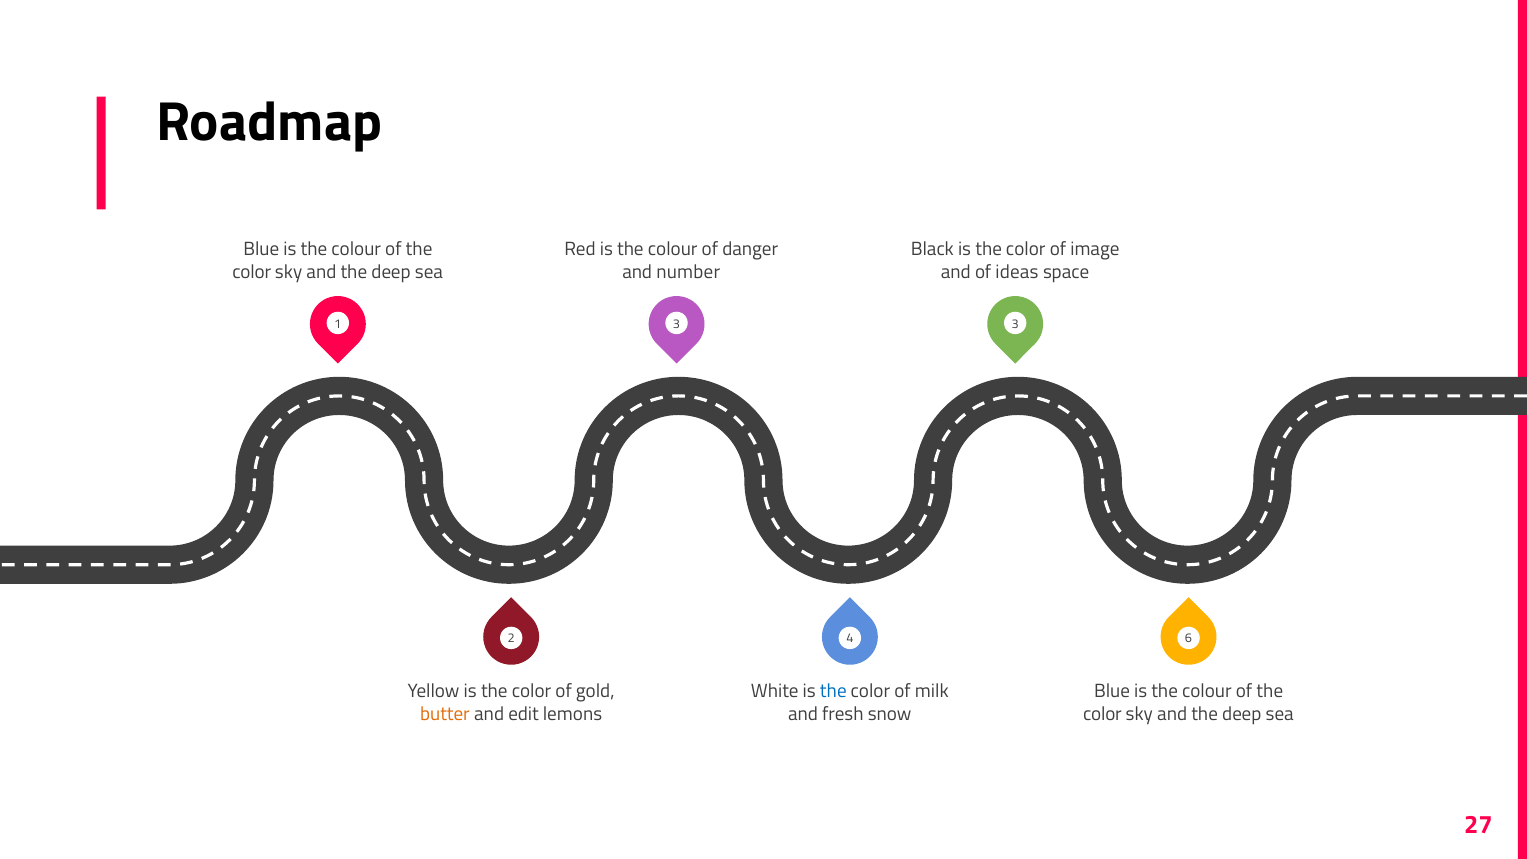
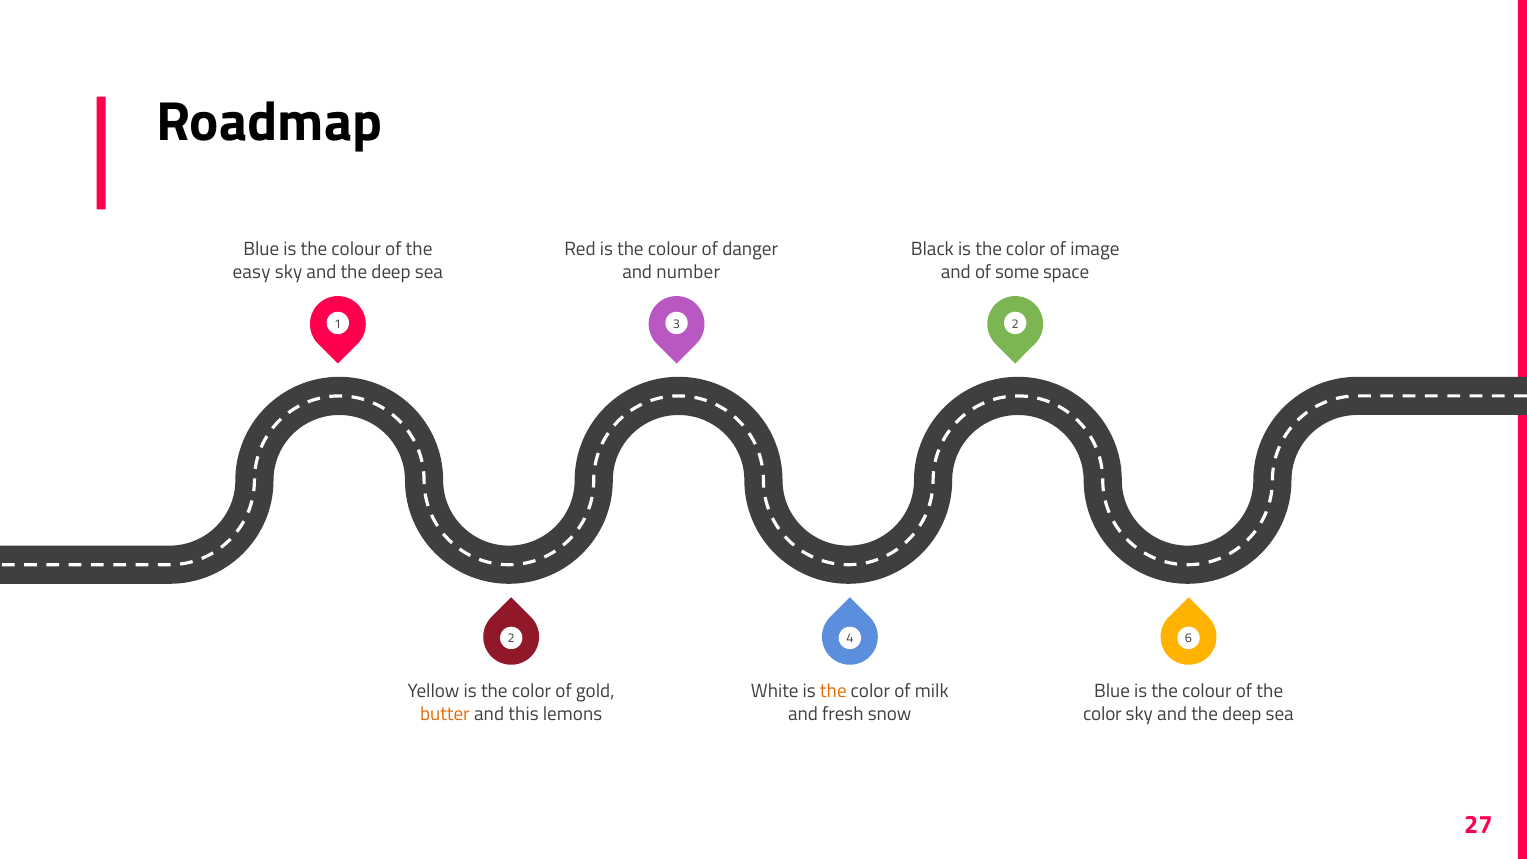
color: color -> easy (252, 272)
ideas: ideas -> some (1017, 272)
3 3: 3 -> 2 (1015, 324)
the colour: blue -> orange (833, 691)
edit: edit -> this (523, 714)
